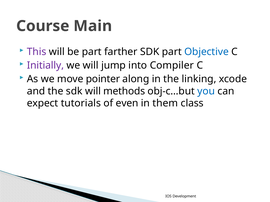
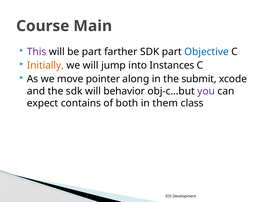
Initially colour: purple -> orange (45, 66)
Compiler: Compiler -> Instances (172, 66)
linking: linking -> submit (199, 79)
methods: methods -> behavior (124, 91)
you colour: blue -> purple (206, 91)
tutorials: tutorials -> contains (81, 103)
even: even -> both (127, 103)
